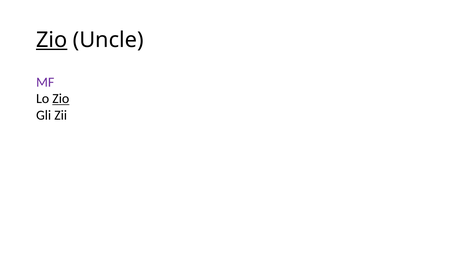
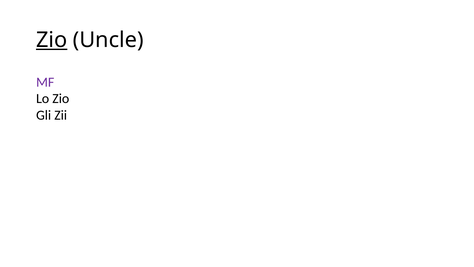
Zio underline: present -> none (61, 99)
